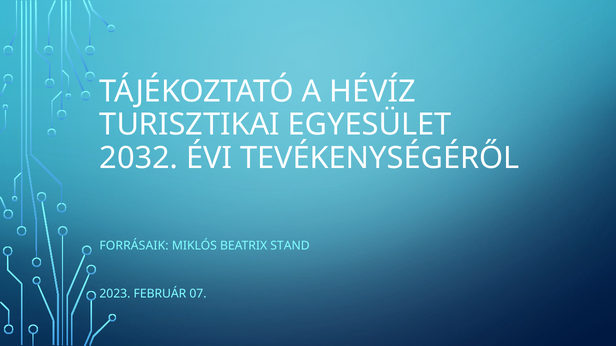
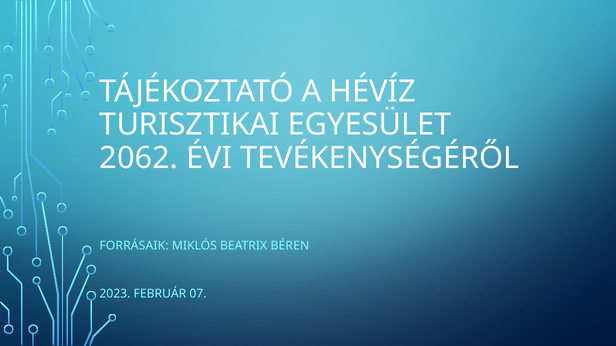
2032: 2032 -> 2062 (139, 158)
STAND: STAND -> BÉREN (290, 246)
